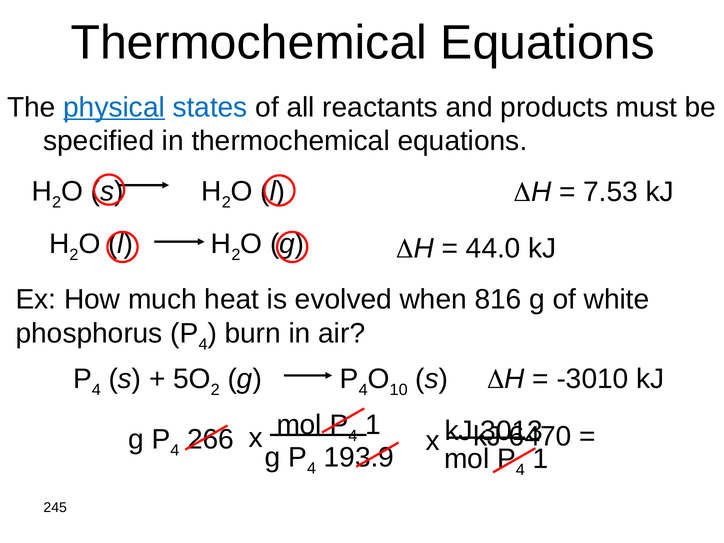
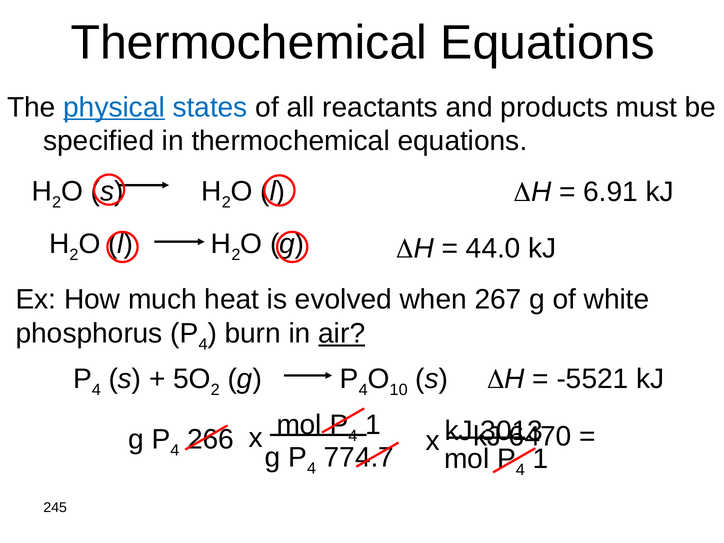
7.53: 7.53 -> 6.91 (611, 192)
816: 816 -> 267 (498, 300)
air underline: none -> present (342, 333)
-3010: -3010 -> -5521 (592, 379)
193.9: 193.9 -> 774.7 (359, 457)
